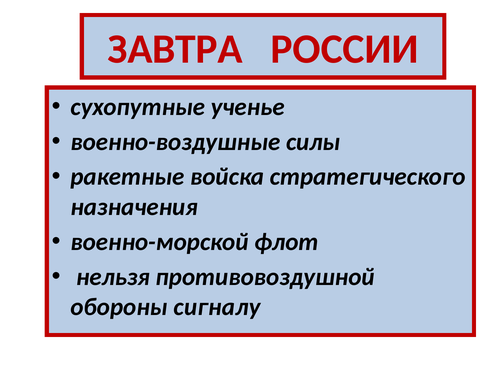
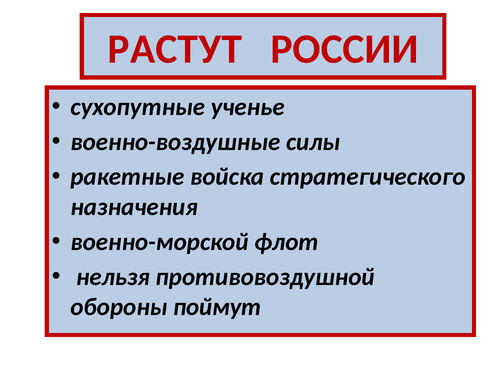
ЗАВТРА: ЗАВТРА -> РАСТУТ (175, 49)
сигналу: сигналу -> поймут (217, 306)
